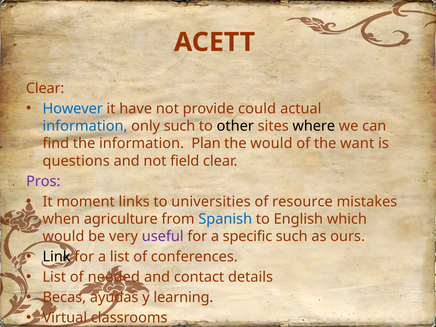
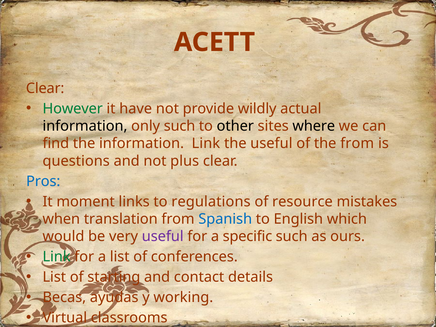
However colour: blue -> green (73, 109)
could: could -> wildly (257, 109)
information colour: blue -> black (85, 126)
information Plan: Plan -> Link (206, 143)
the would: would -> useful (271, 143)
the want: want -> from (357, 143)
field: field -> plus (185, 161)
Pros colour: purple -> blue (43, 181)
universities: universities -> regulations (211, 202)
agriculture: agriculture -> translation (121, 219)
Link colour: black -> green (57, 257)
needed: needed -> starting (114, 277)
learning: learning -> working (183, 297)
